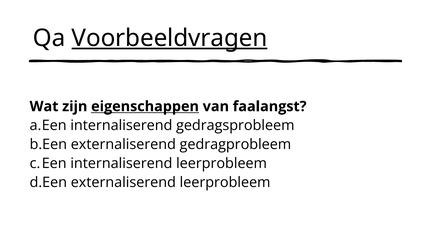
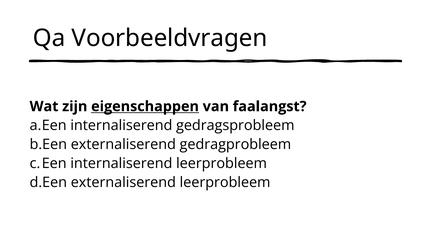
Voorbeeldvragen underline: present -> none (170, 38)
